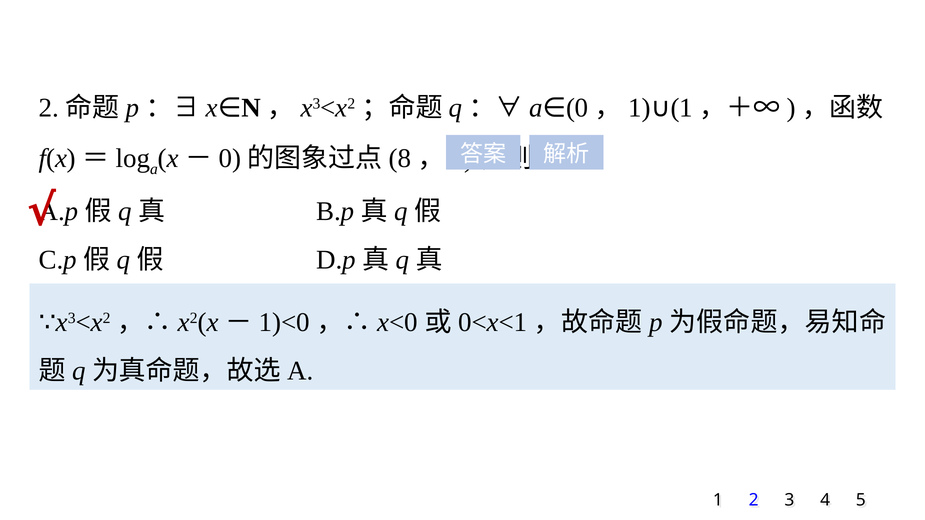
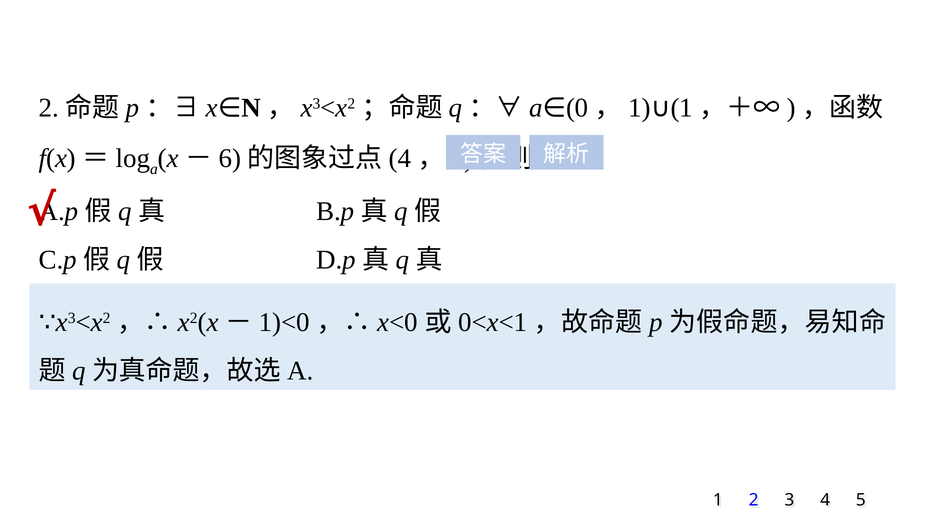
0: 0 -> 6 (230, 159)
8: 8 -> 4 (400, 159)
